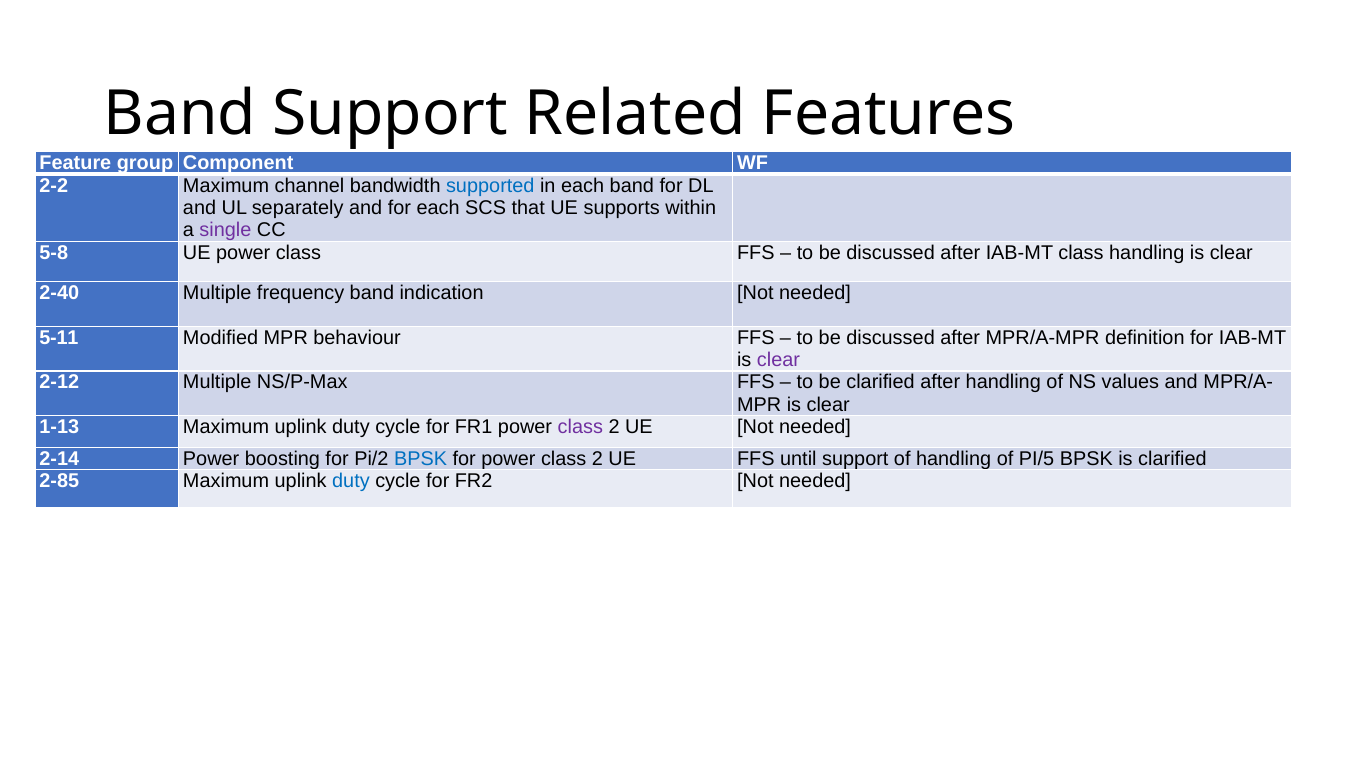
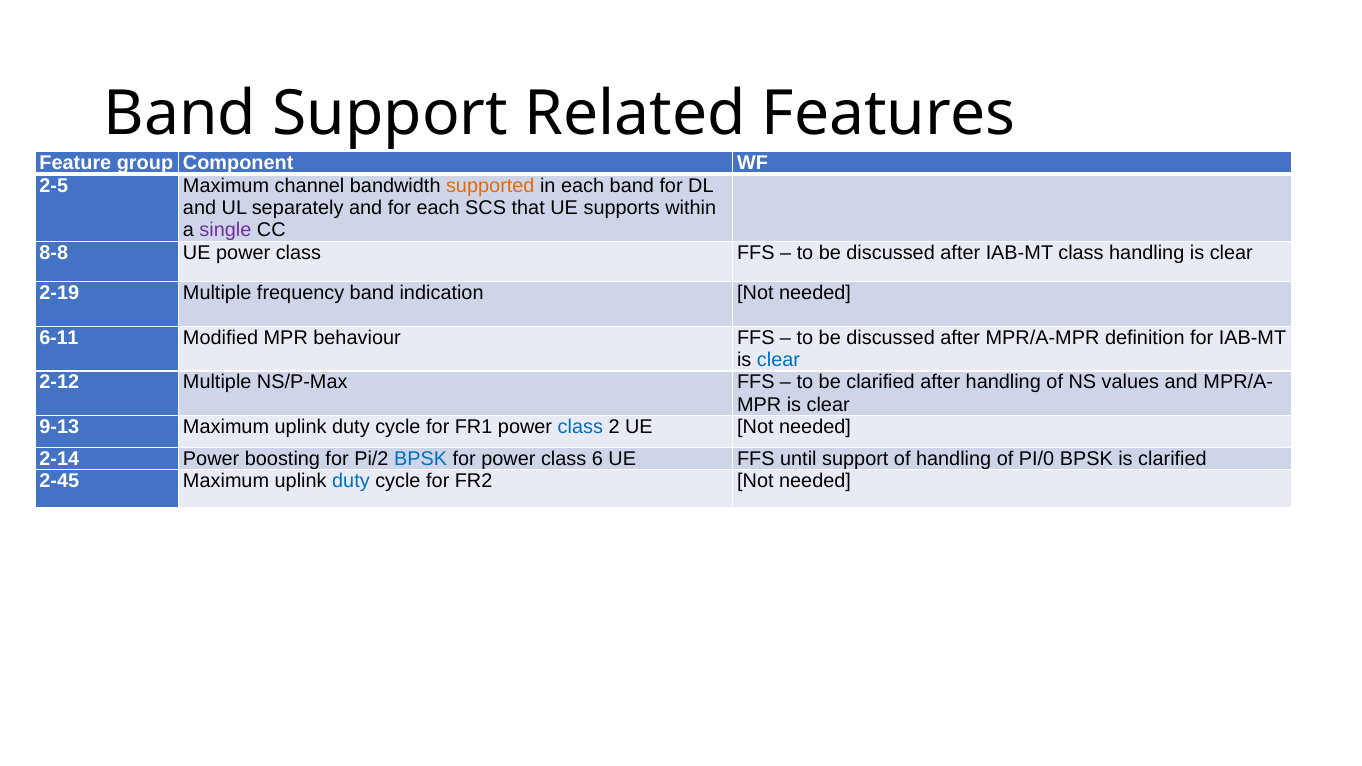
2-2: 2-2 -> 2-5 (54, 186)
supported colour: blue -> orange (490, 186)
5-8: 5-8 -> 8-8 (54, 253)
2-40: 2-40 -> 2-19 (59, 293)
5-11: 5-11 -> 6-11 (59, 338)
clear colour: purple -> blue (778, 360)
1-13: 1-13 -> 9-13 (59, 427)
class colour: purple -> blue (580, 427)
for power class 2: 2 -> 6 (597, 459)
PI/5: PI/5 -> PI/0 (1037, 459)
2-85: 2-85 -> 2-45 (59, 481)
